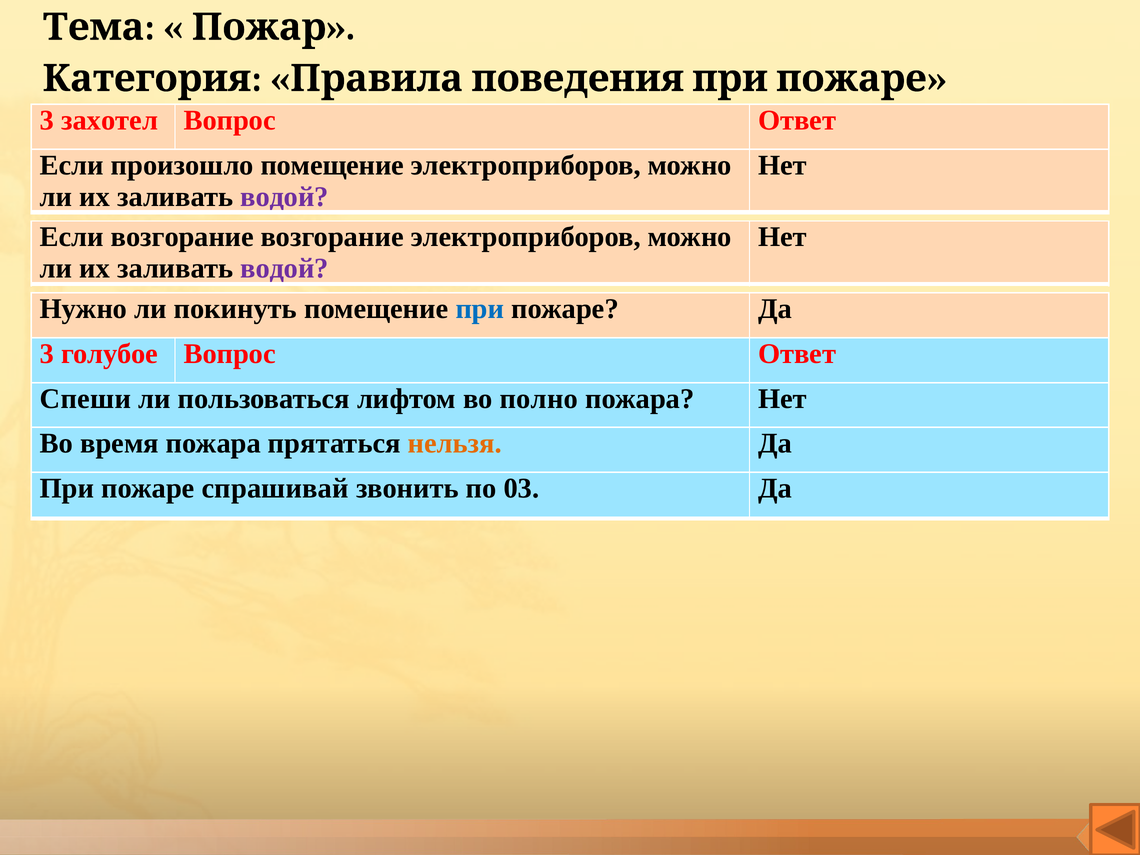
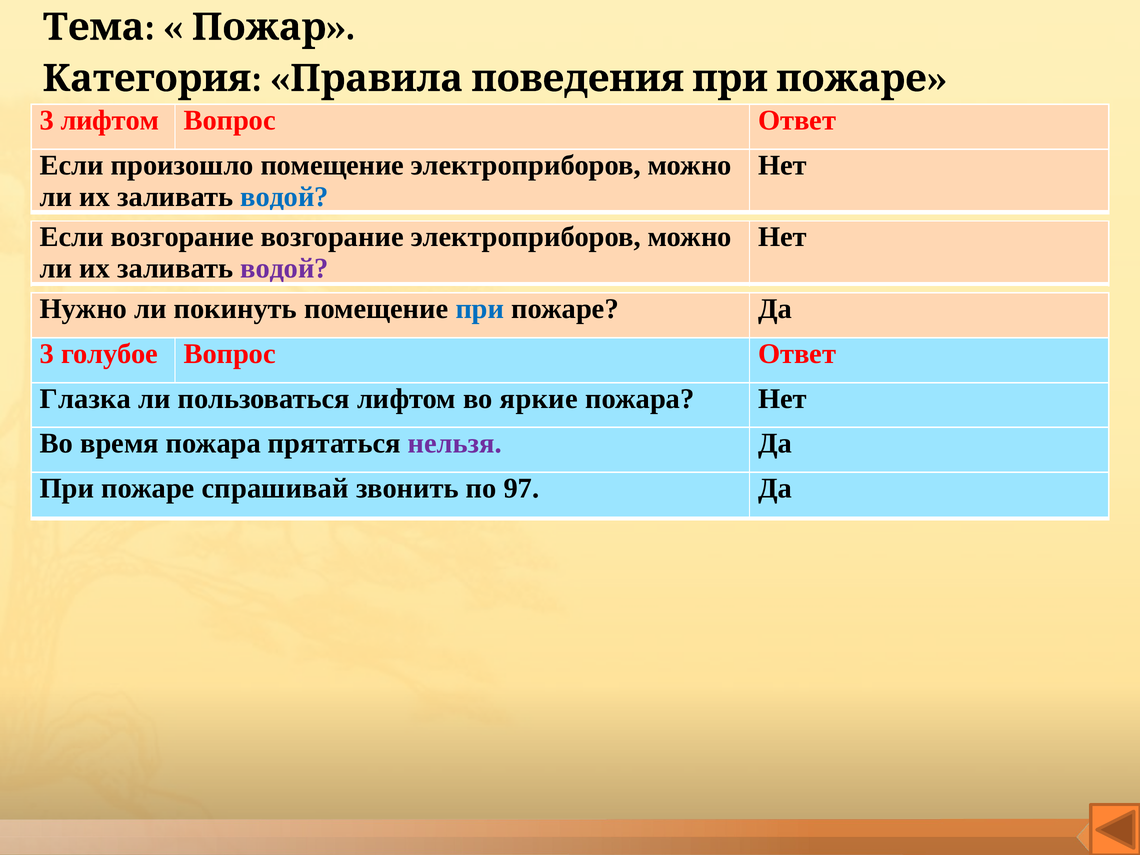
3 захотел: захотел -> лифтом (110, 120)
водой colour: purple -> blue (284, 197)
Спеши: Спеши -> Глазка (85, 399)
полно: полно -> яркие (539, 399)
нельзя colour: orange -> purple (455, 444)
03: 03 -> 97 (521, 488)
